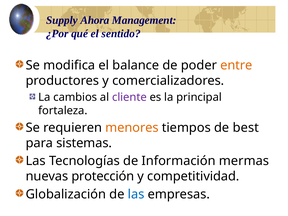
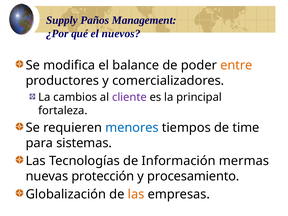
Ahora: Ahora -> Paños (95, 20)
sentido: sentido -> nuevos (121, 34)
menores colour: orange -> blue (132, 128)
best: best -> time (246, 128)
competitividad: competitividad -> procesamiento (193, 176)
las colour: blue -> orange (136, 194)
